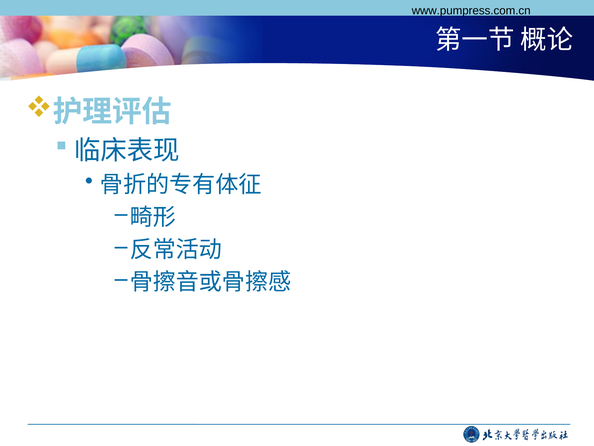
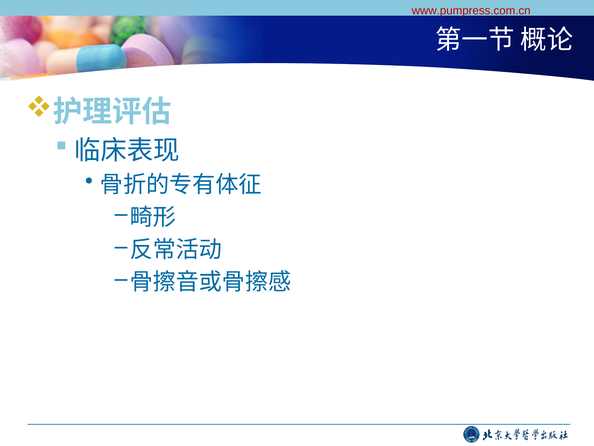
www.pumpress.com.cn colour: black -> red (471, 11)
